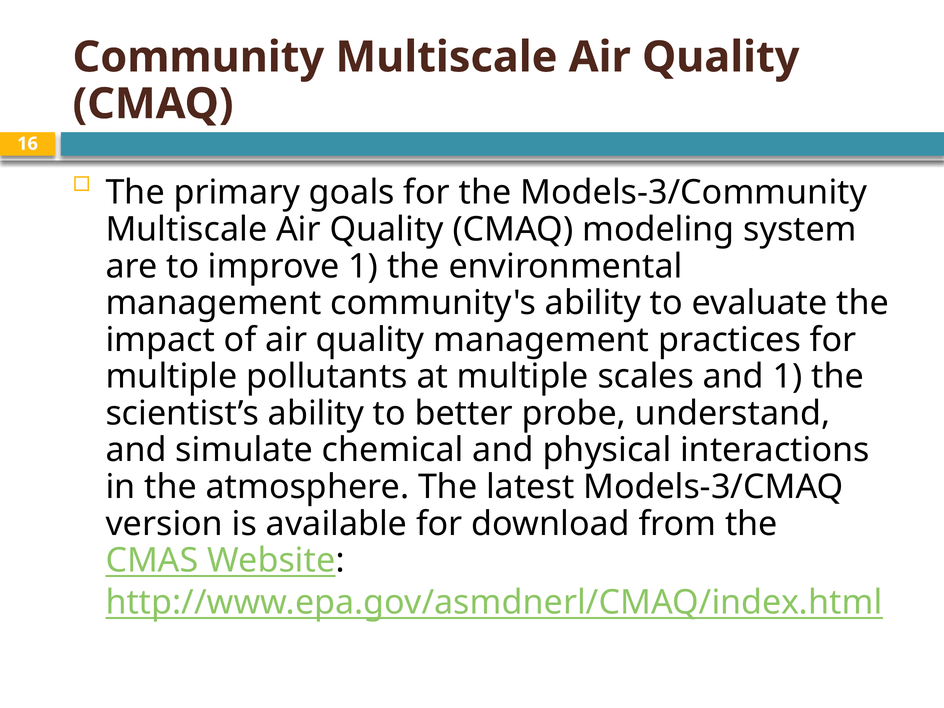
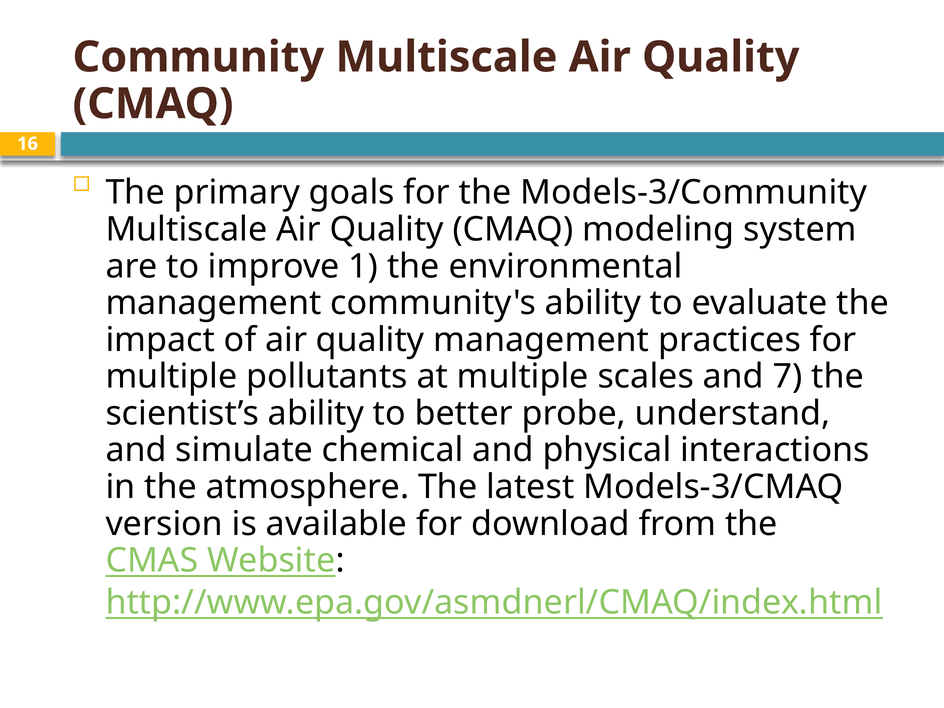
and 1: 1 -> 7 (788, 377)
